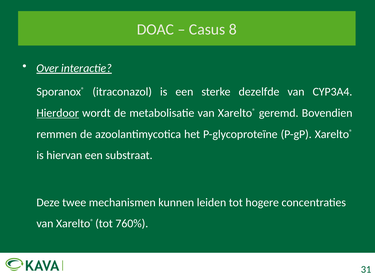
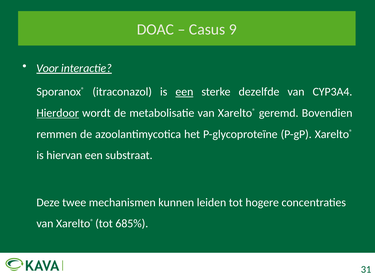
8: 8 -> 9 (233, 29)
Over: Over -> Voor (48, 68)
een underline: none -> present (184, 92)
760%: 760% -> 685% (132, 223)
